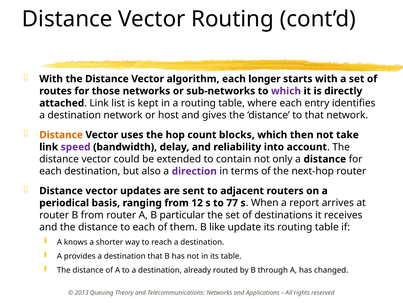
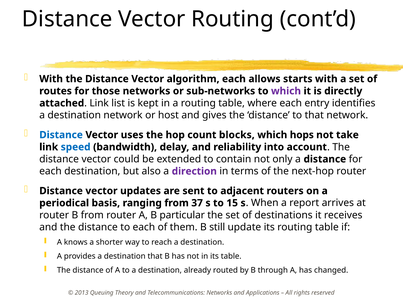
longer: longer -> allows (264, 79)
Distance colour: orange -> blue (61, 135)
then: then -> hops (302, 135)
speed colour: purple -> blue (76, 147)
12: 12 -> 37 (197, 202)
77: 77 -> 15 (232, 202)
like: like -> still (217, 227)
